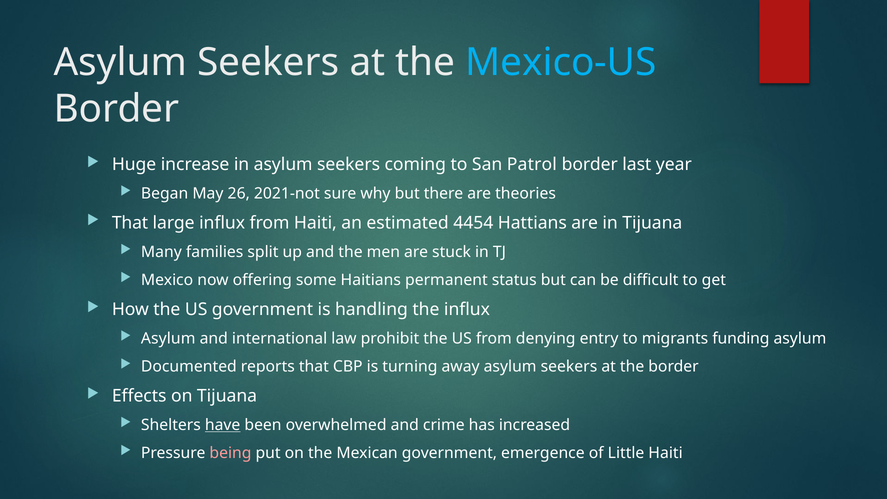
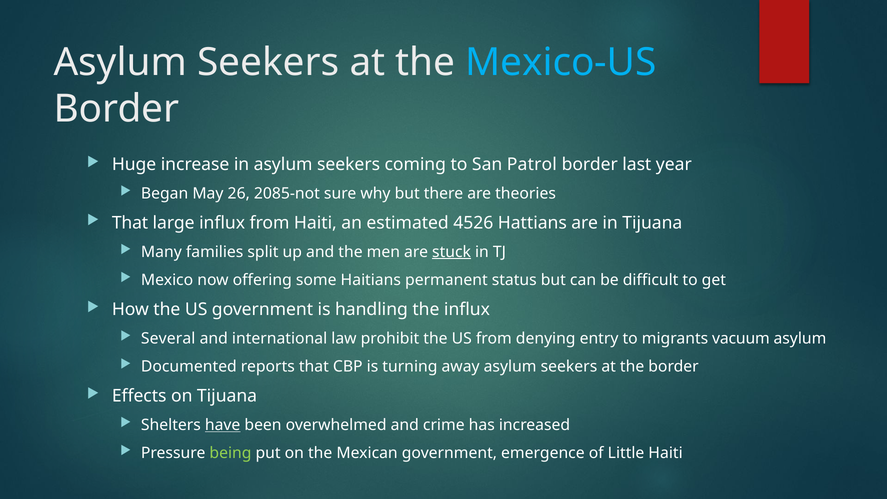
2021-not: 2021-not -> 2085-not (287, 194)
4454: 4454 -> 4526 (473, 223)
stuck underline: none -> present (452, 252)
Asylum: Asylum -> Several (168, 338)
funding: funding -> vacuum (741, 338)
being colour: pink -> light green (230, 453)
